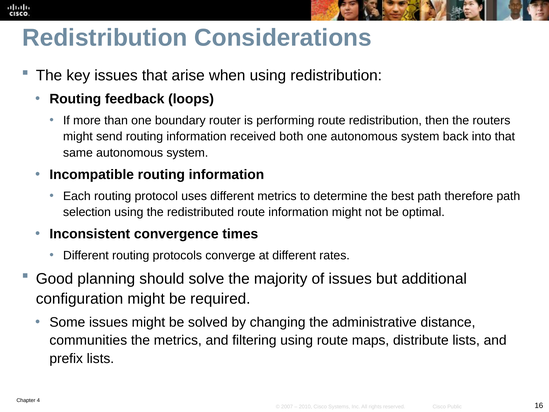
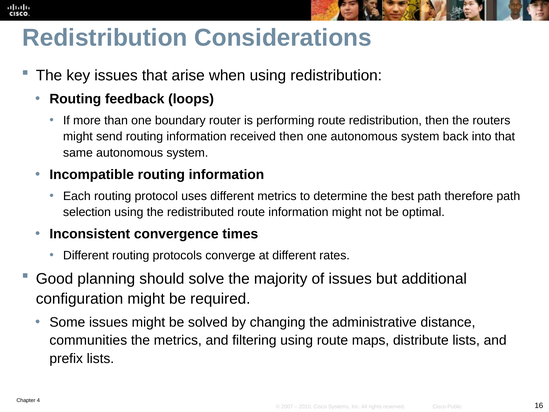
received both: both -> then (291, 137)
